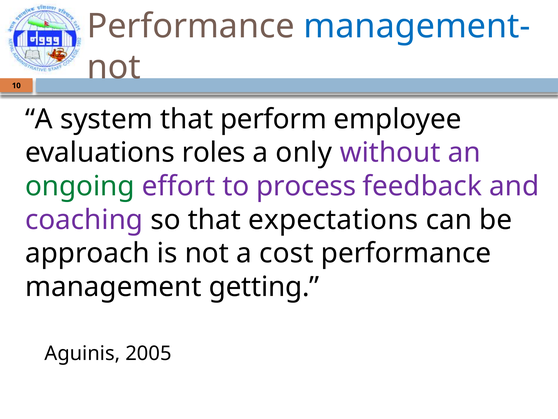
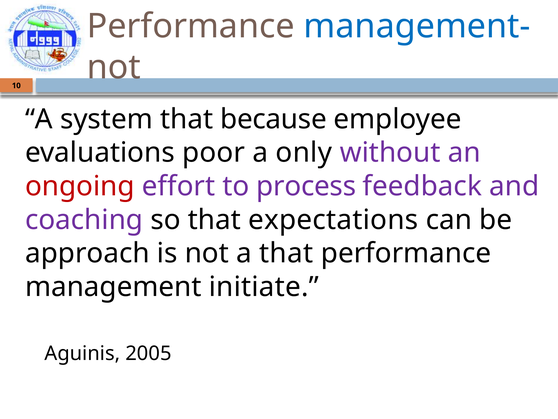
perform: perform -> because (273, 119)
roles: roles -> poor (214, 153)
ongoing colour: green -> red (80, 186)
a cost: cost -> that (286, 253)
getting: getting -> initiate (264, 286)
